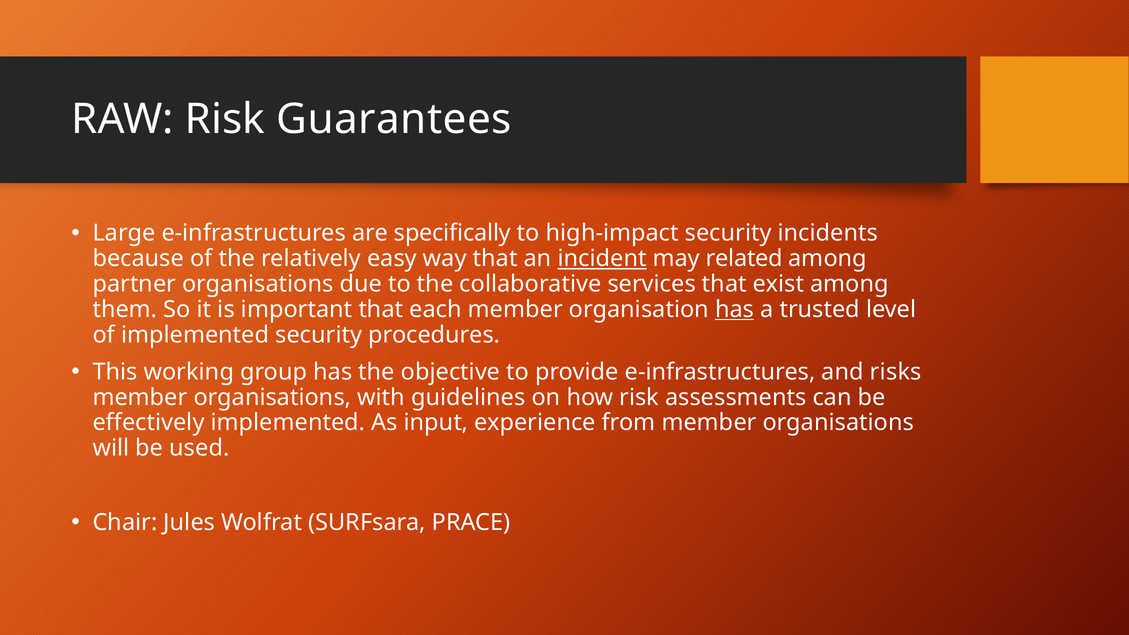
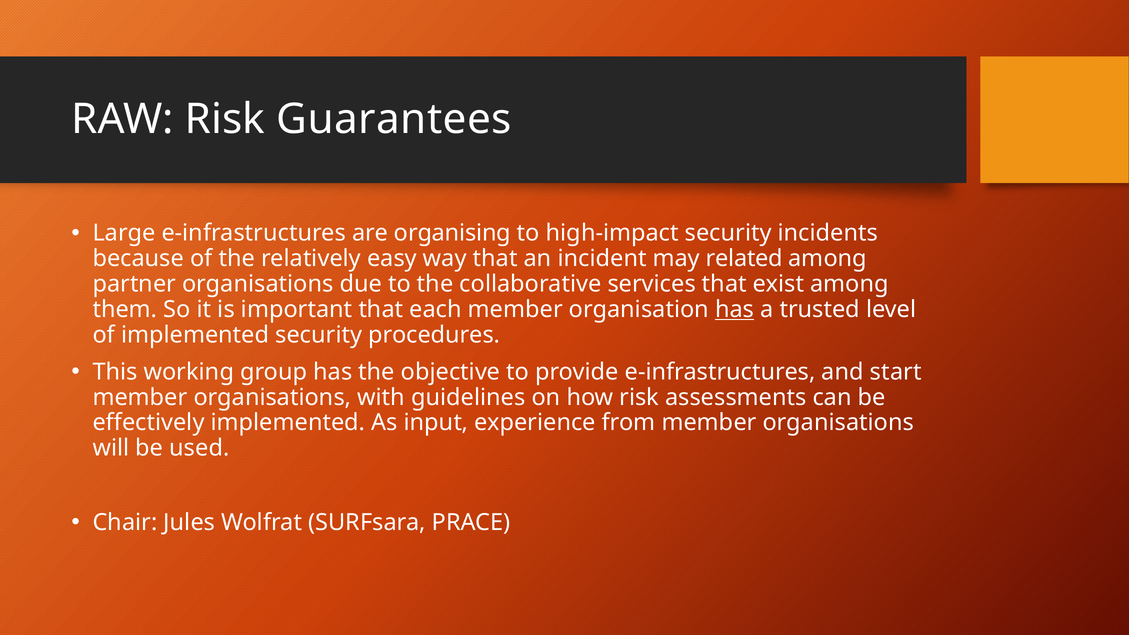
specifically: specifically -> organising (452, 233)
incident underline: present -> none (602, 259)
risks: risks -> start (896, 372)
